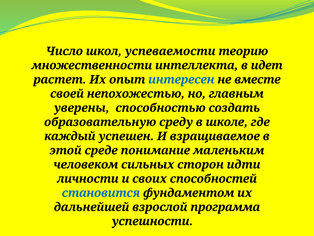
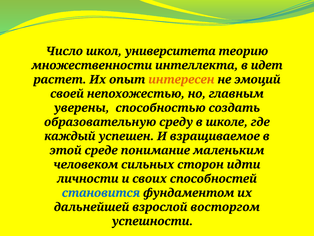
успеваемости: успеваемости -> университета (170, 51)
интересен colour: blue -> orange (181, 79)
вместе: вместе -> эмоций (257, 79)
программа: программа -> восторгом (225, 207)
